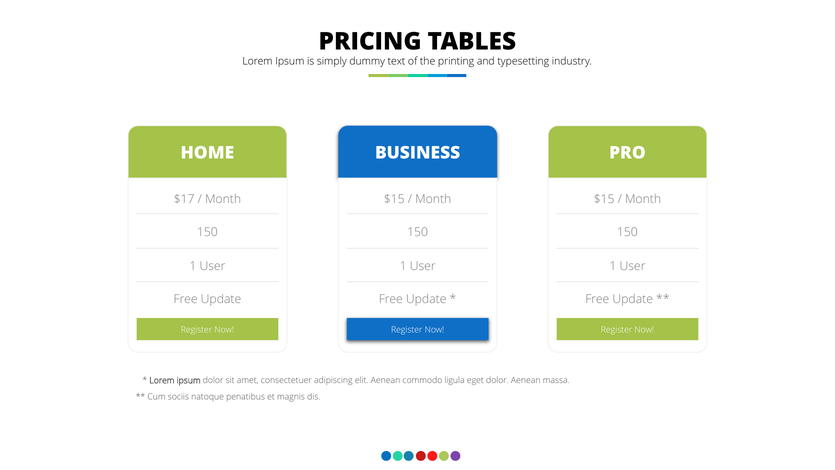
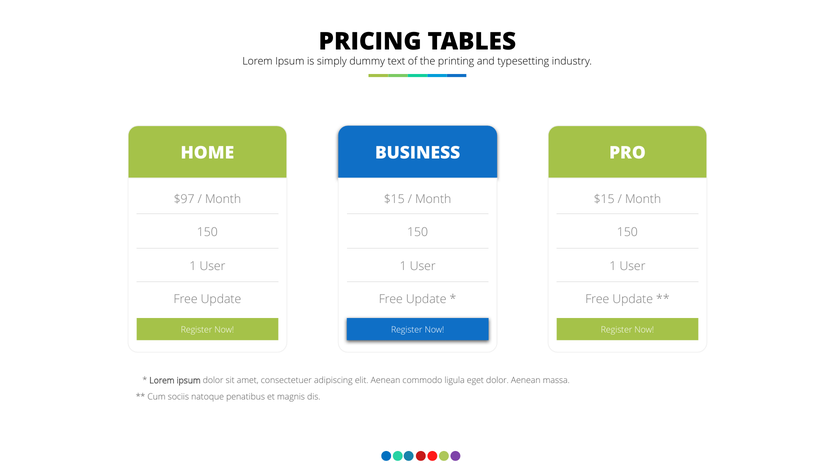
$17: $17 -> $97 (184, 199)
